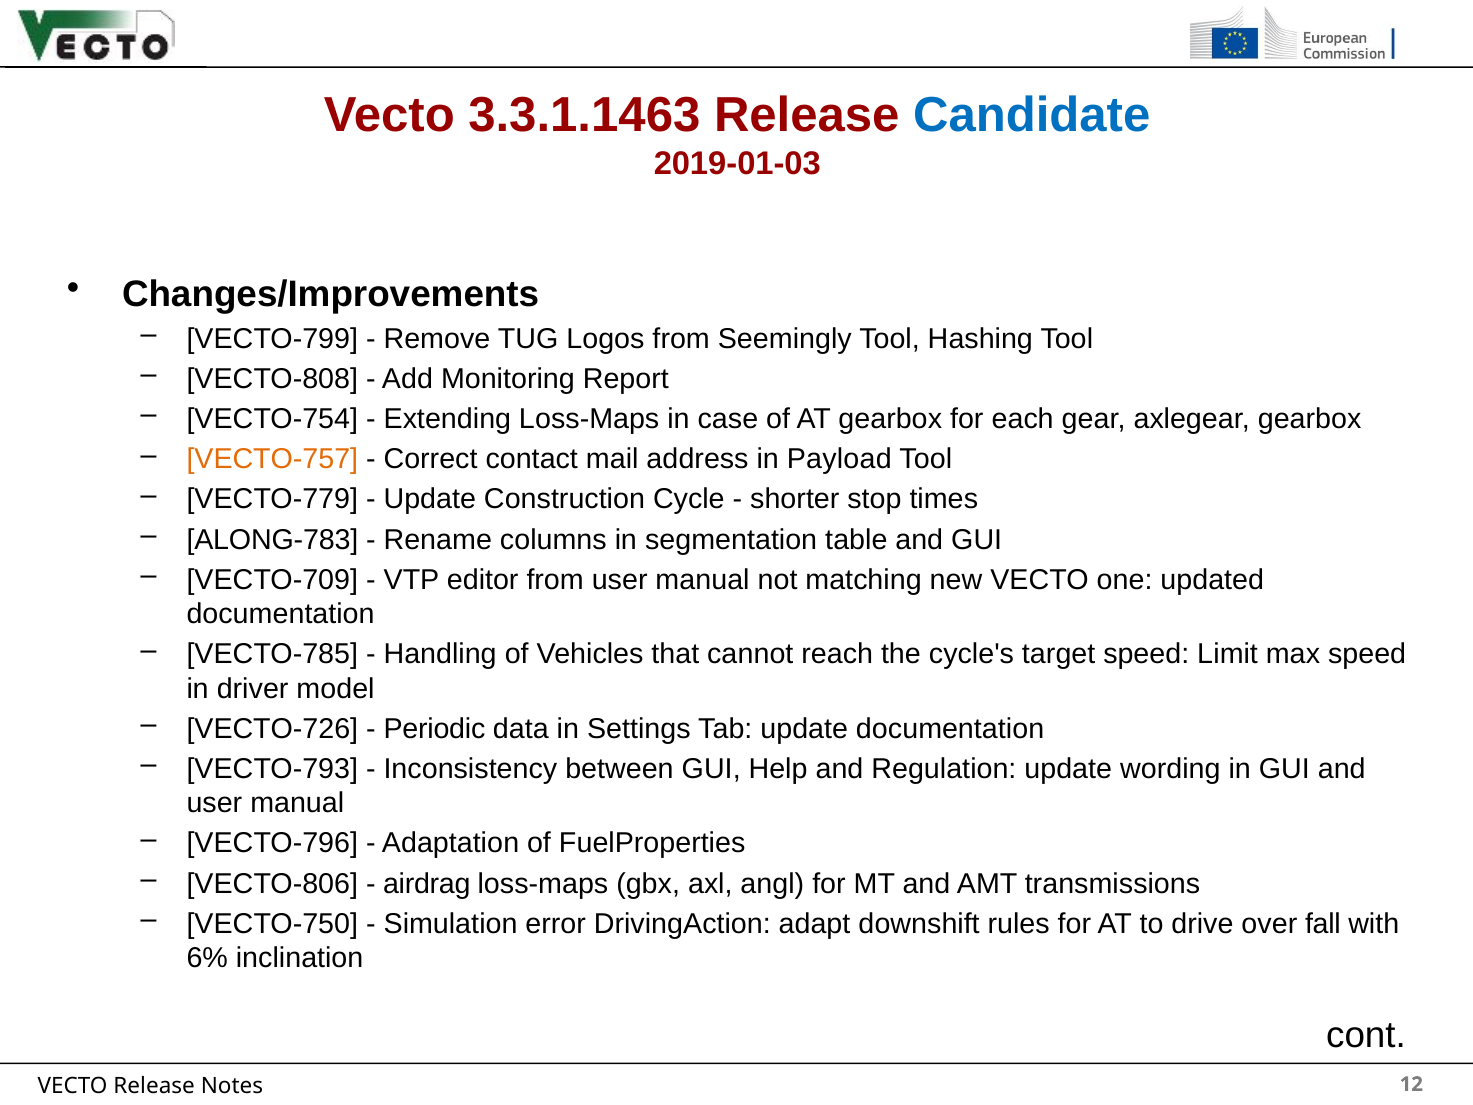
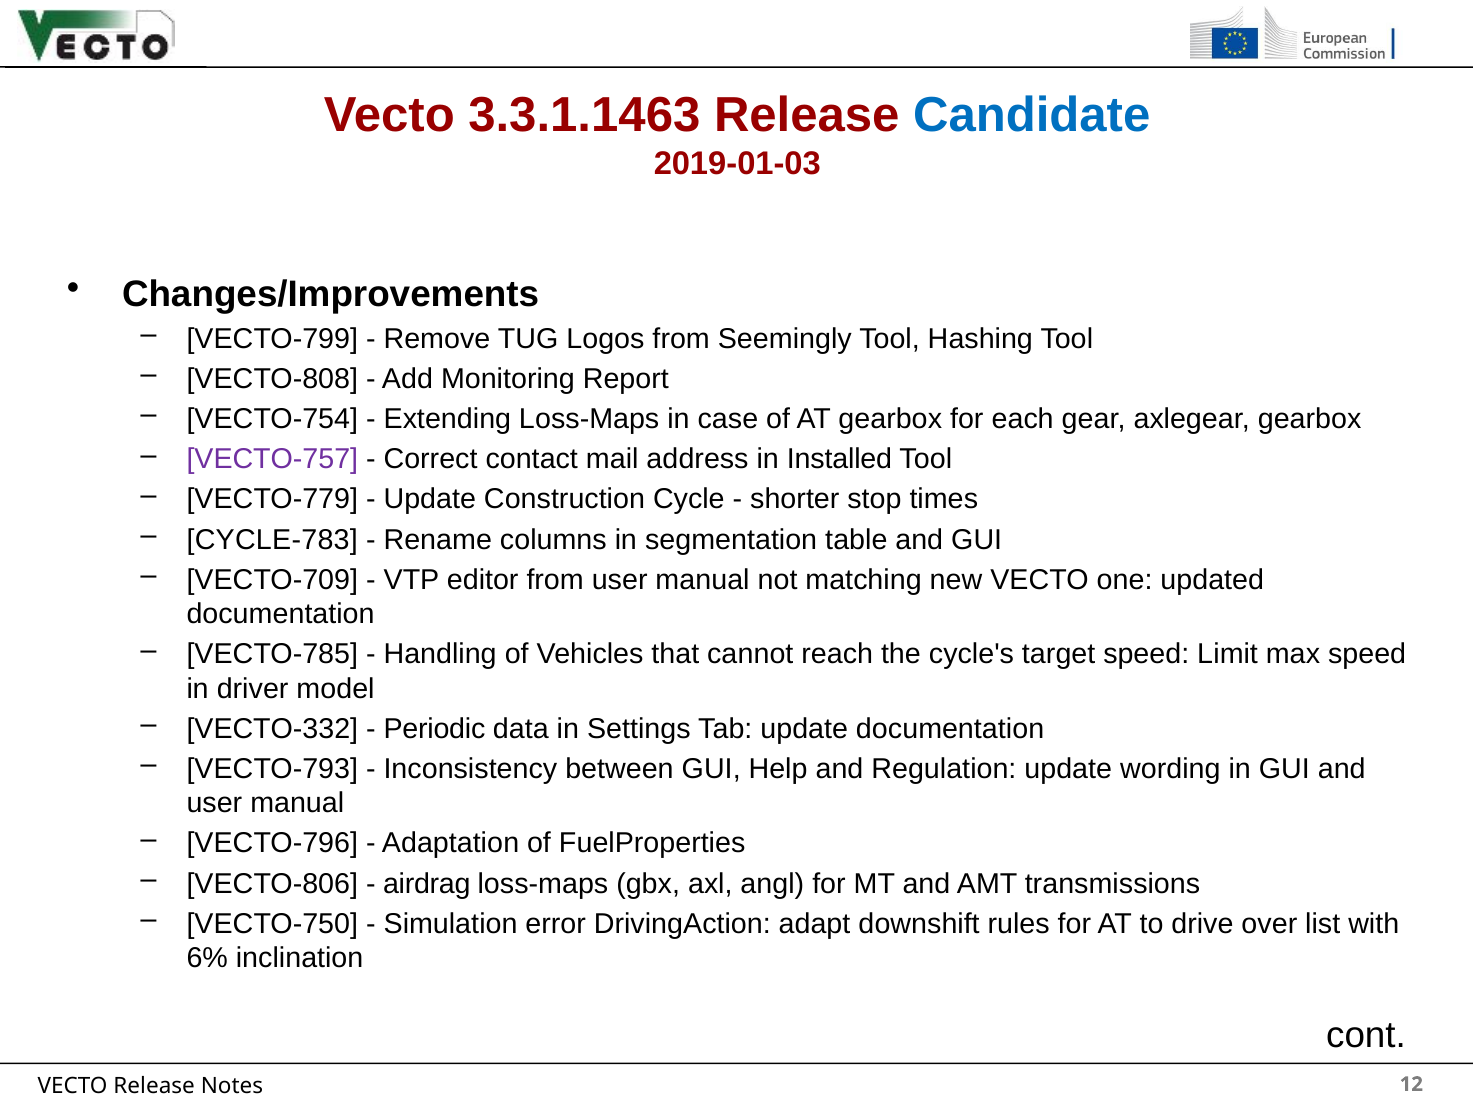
VECTO-757 colour: orange -> purple (272, 459)
Payload: Payload -> Installed (839, 459)
ALONG-783: ALONG-783 -> CYCLE-783 (272, 540)
VECTO-726: VECTO-726 -> VECTO-332 (272, 729)
fall: fall -> list (1323, 924)
